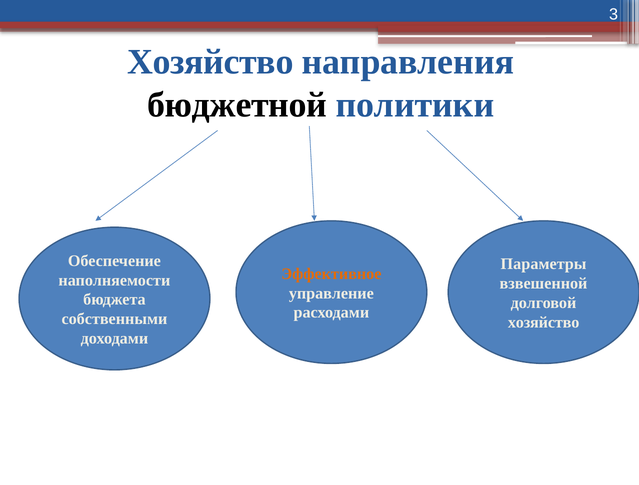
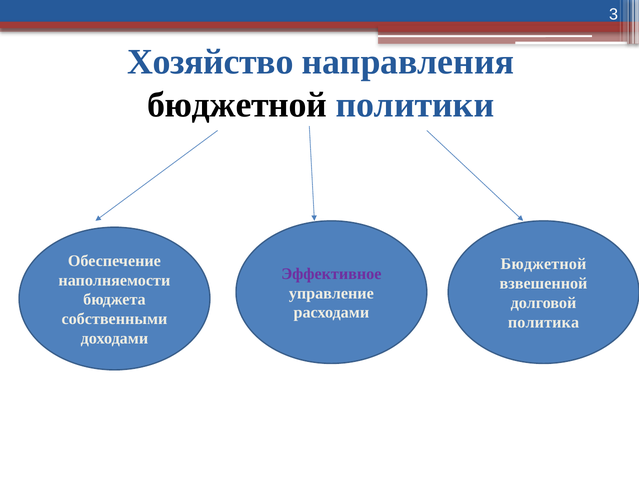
Параметры: Параметры -> Бюджетной (543, 264)
Эффективное colour: orange -> purple (331, 274)
хозяйство: хозяйство -> политика (544, 322)
